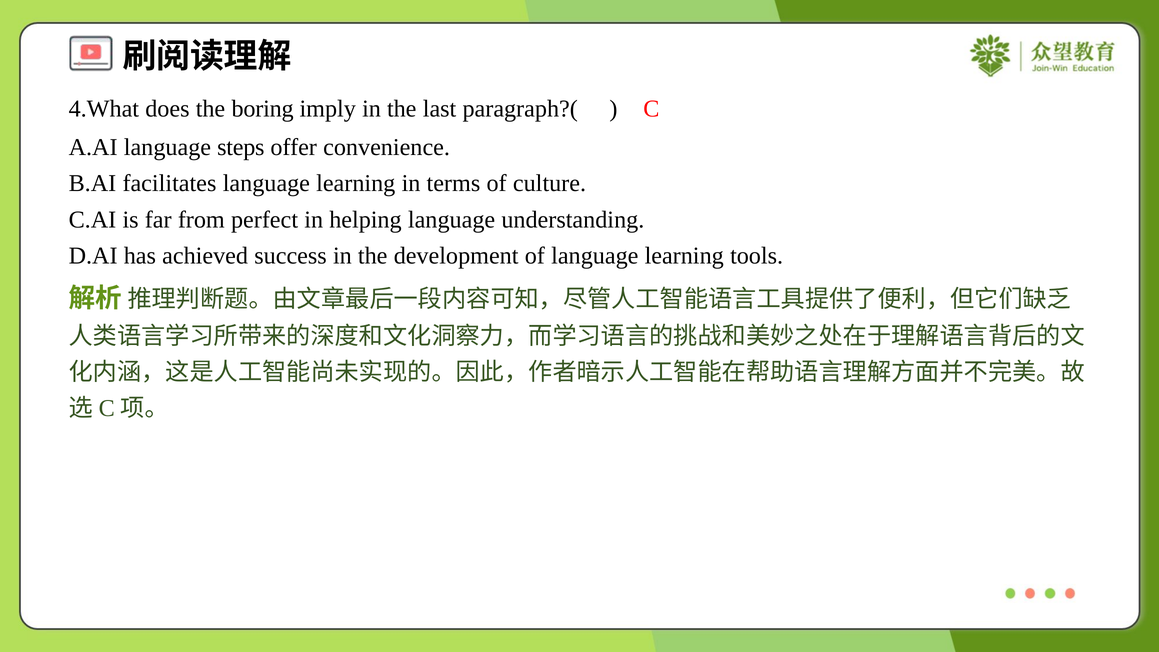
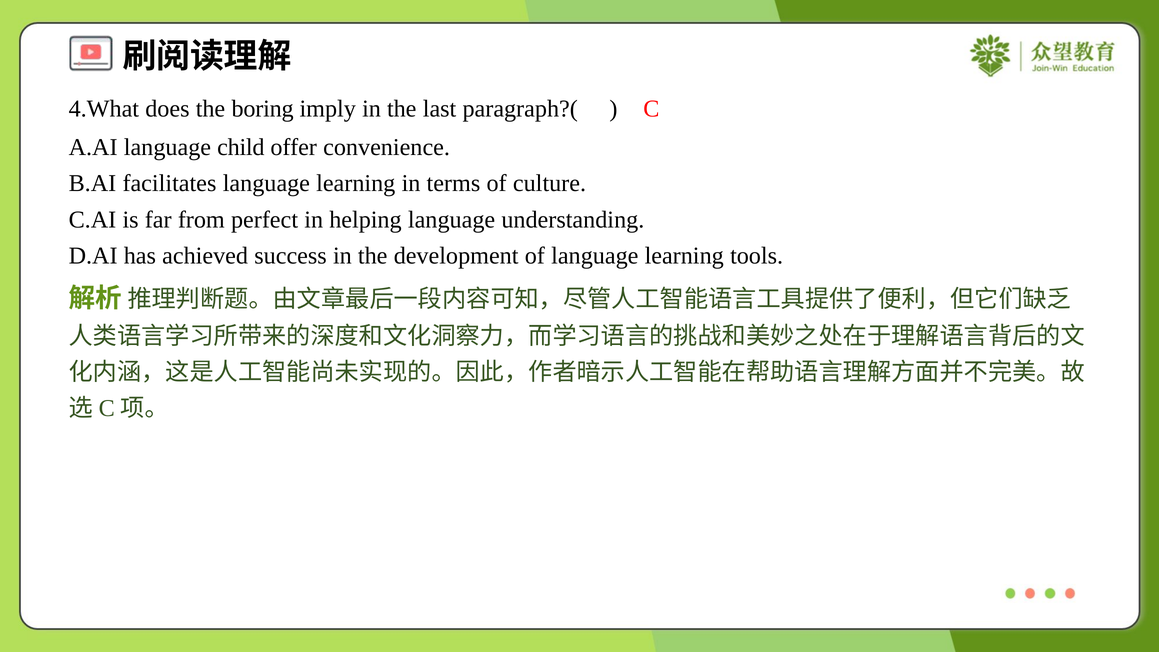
steps: steps -> child (241, 147)
